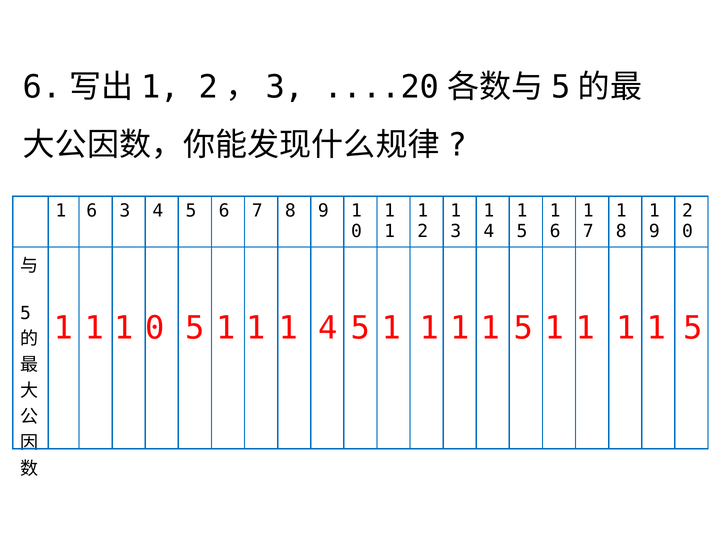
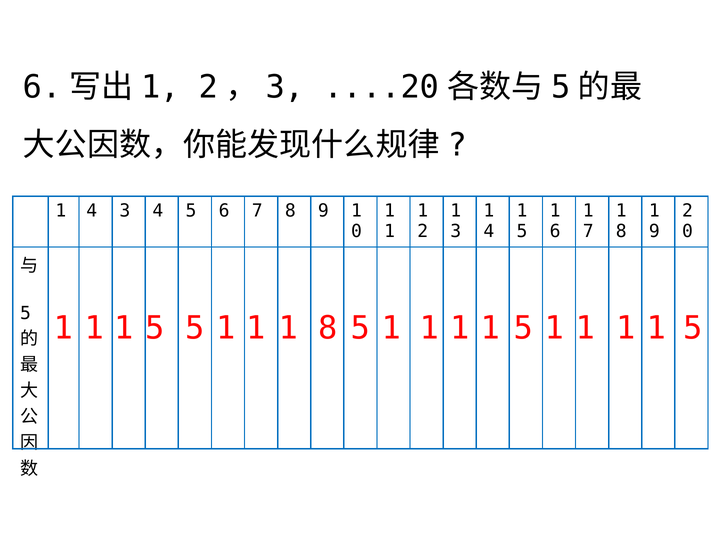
6: 6 -> 4 (92, 211)
0: 0 -> 5 (155, 329)
1 1 4: 4 -> 8 (328, 329)
